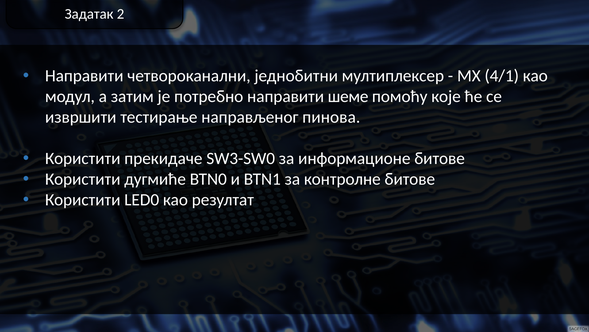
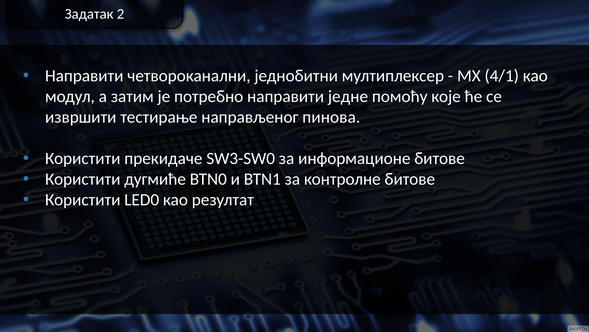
шеме: шеме -> једне (348, 96)
